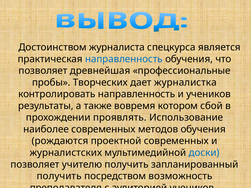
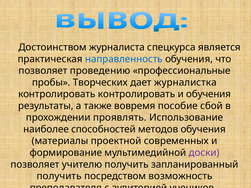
древнейшая: древнейшая -> проведению (100, 71)
контролировать направленность: направленность -> контролировать (137, 94)
и учеников: учеников -> обучения (209, 94)
котором: котором -> пособие (178, 106)
наиболее современных: современных -> способностей (103, 129)
рождаются: рождаются -> материалы (60, 141)
журналистских: журналистских -> формирование (66, 153)
доски colour: blue -> purple (204, 153)
